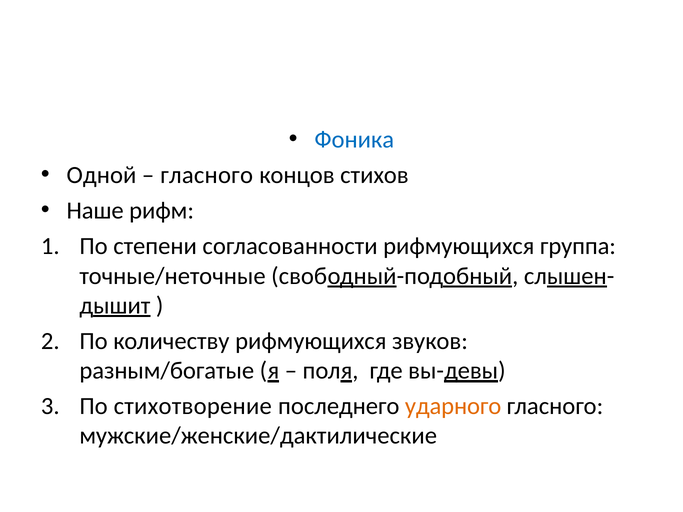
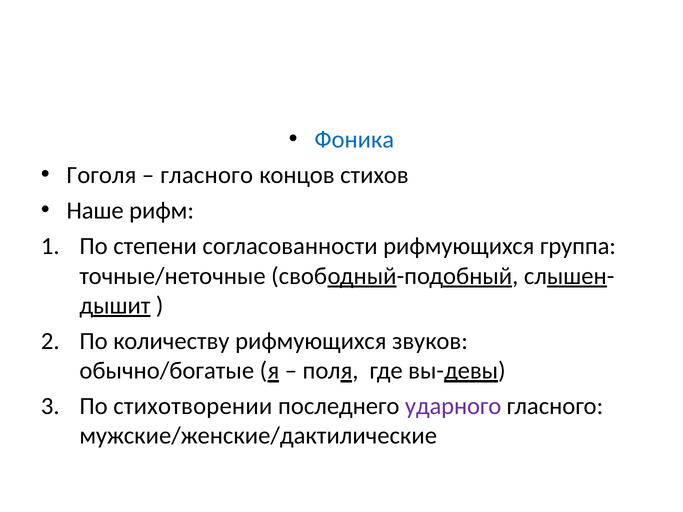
Одной: Одной -> Гоголя (101, 175)
разным/богатые: разным/богатые -> обычно/богатые (167, 371)
стихотворение: стихотворение -> стихотворении (193, 406)
ударного colour: orange -> purple (453, 406)
